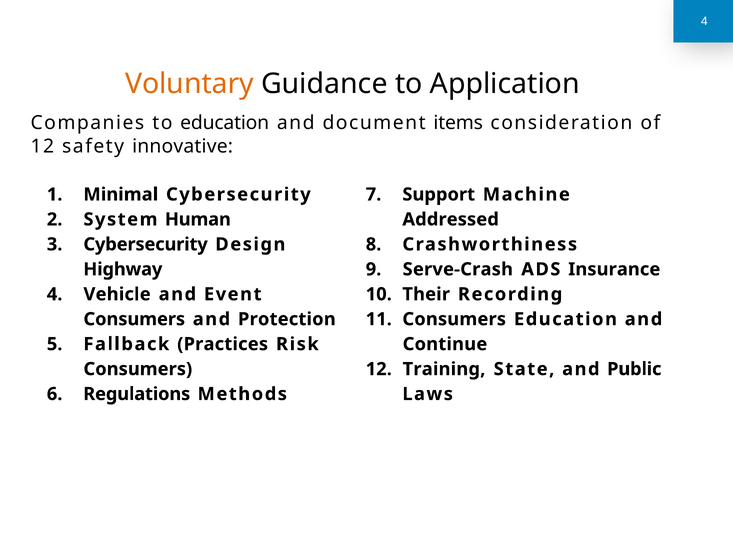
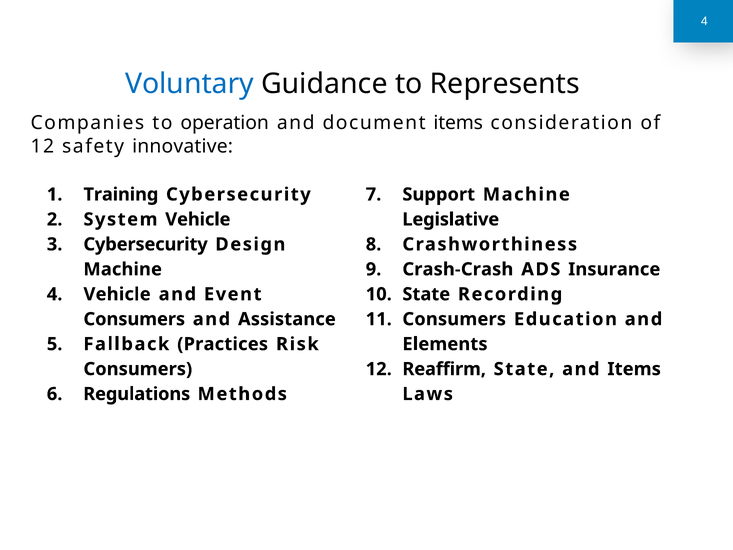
Voluntary colour: orange -> blue (189, 84)
Application: Application -> Represents (505, 84)
to education: education -> operation (225, 123)
Minimal: Minimal -> Training (121, 194)
System Human: Human -> Vehicle (198, 219)
Addressed: Addressed -> Legislative (451, 219)
Highway: Highway -> Machine (123, 269)
Serve-Crash: Serve-Crash -> Crash-Crash (458, 269)
Their: Their -> State (426, 294)
Protection: Protection -> Assistance (287, 319)
Continue: Continue -> Elements (445, 344)
Training: Training -> Reaffirm (444, 369)
and Public: Public -> Items (634, 369)
